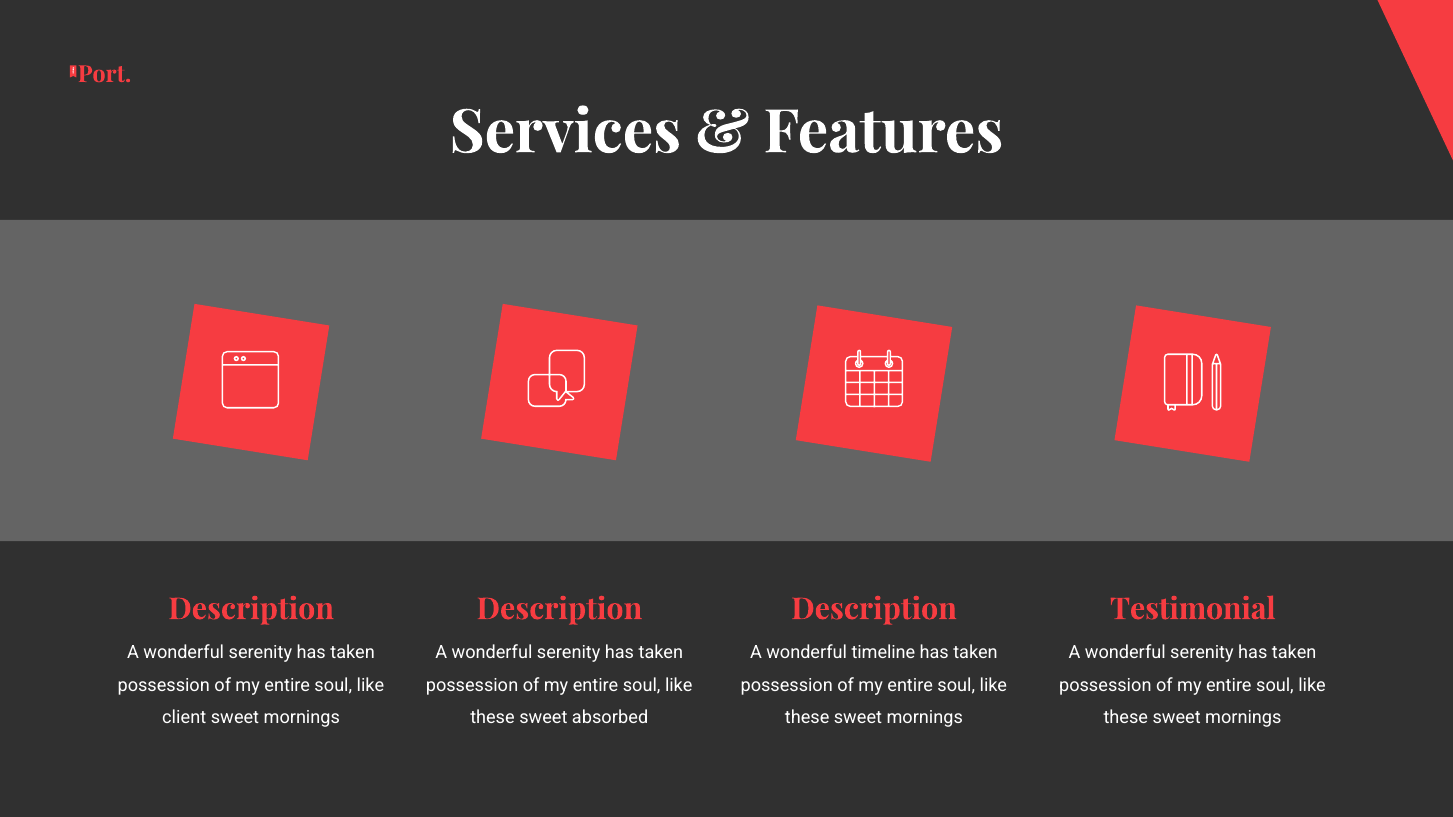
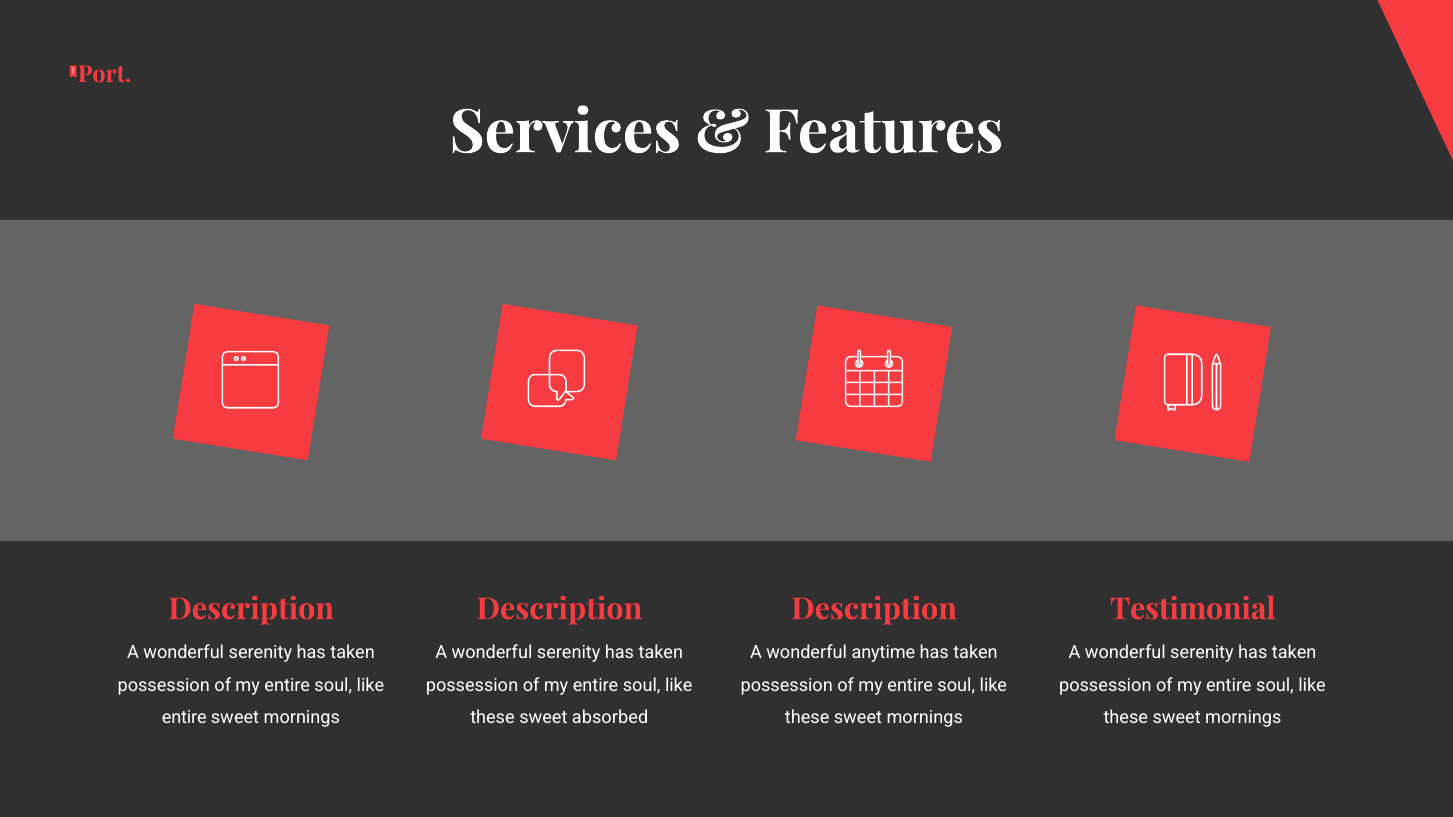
timeline: timeline -> anytime (883, 653)
client: client -> entire (184, 718)
